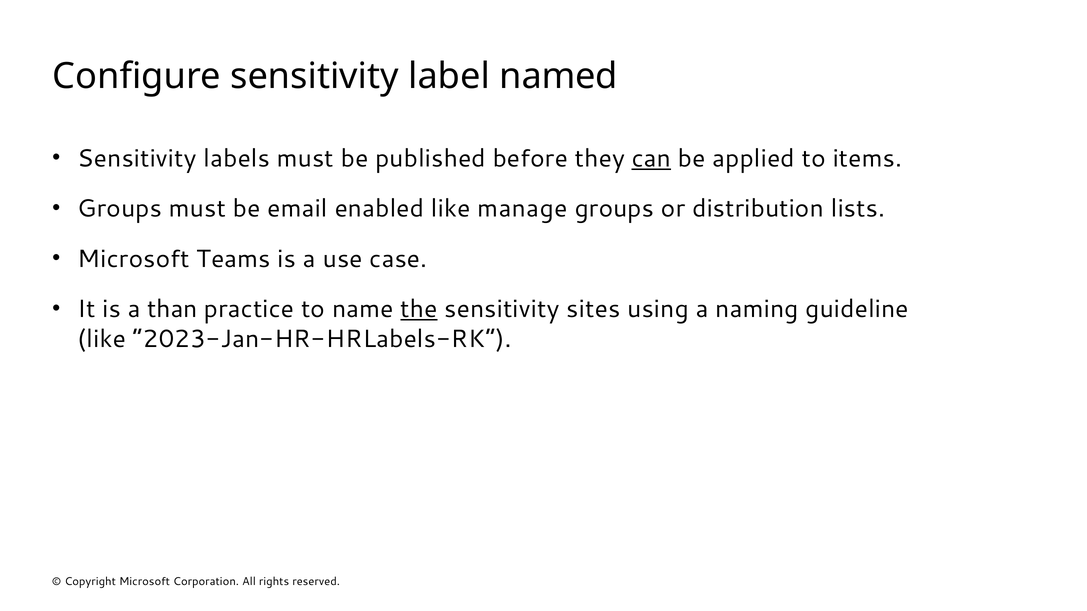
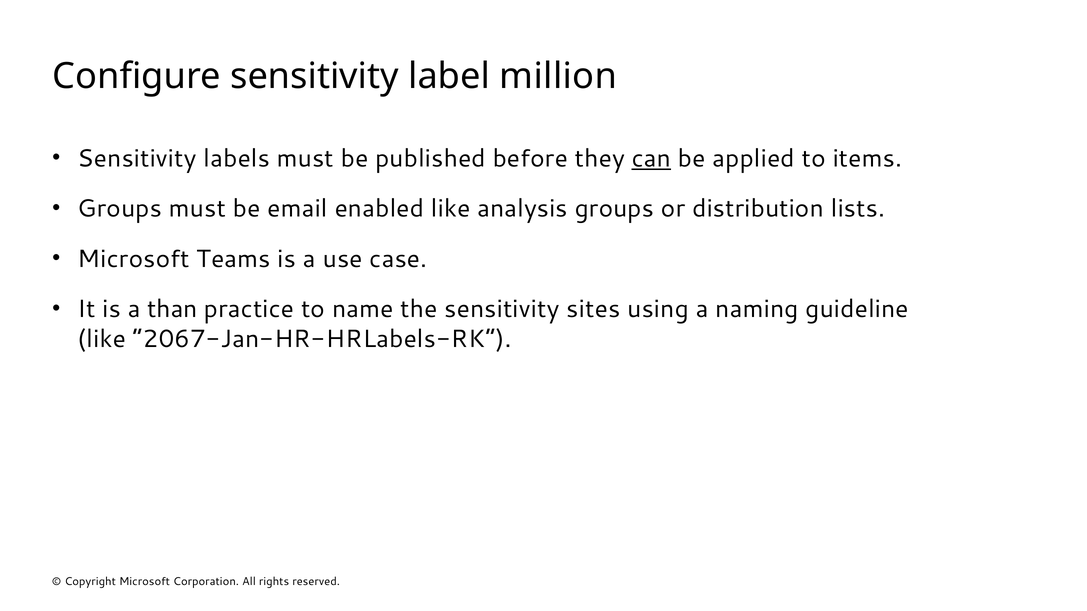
named: named -> million (558, 76)
manage: manage -> analysis (523, 209)
the underline: present -> none (419, 309)
2023-Jan-HR-HRLabels-RK: 2023-Jan-HR-HRLabels-RK -> 2067-Jan-HR-HRLabels-RK (322, 339)
